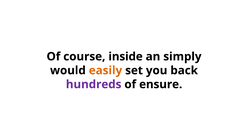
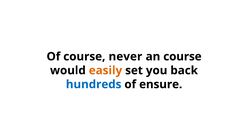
inside: inside -> never (125, 57)
an simply: simply -> course (182, 57)
hundreds colour: purple -> blue (94, 85)
